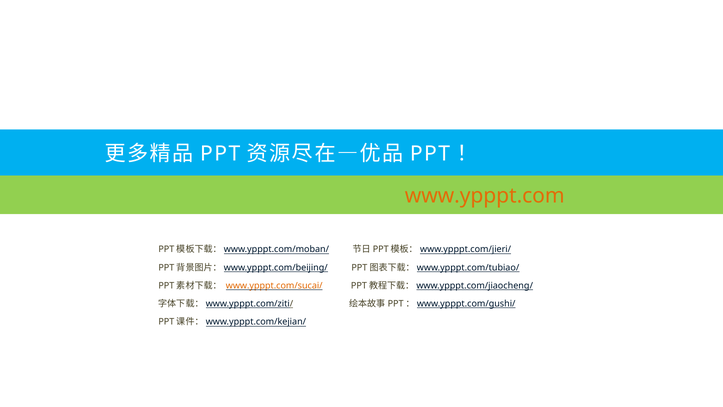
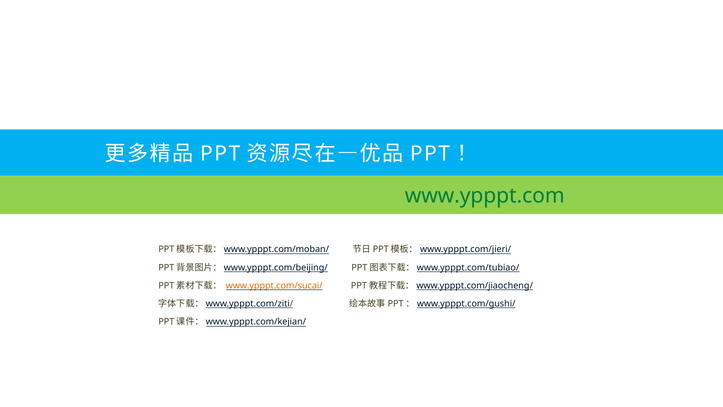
www.ypppt.com colour: orange -> green (485, 196)
